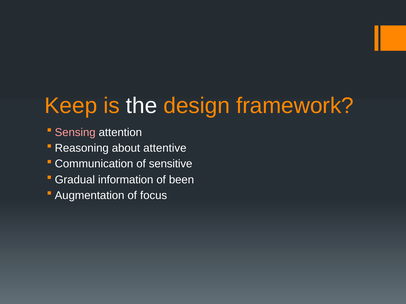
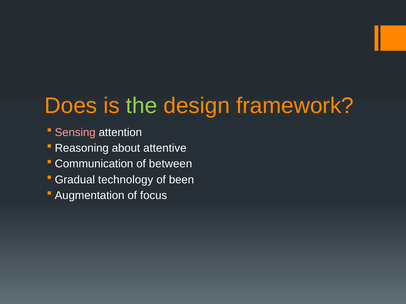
Keep: Keep -> Does (71, 106)
the colour: white -> light green (142, 106)
sensitive: sensitive -> between (171, 164)
information: information -> technology (126, 180)
